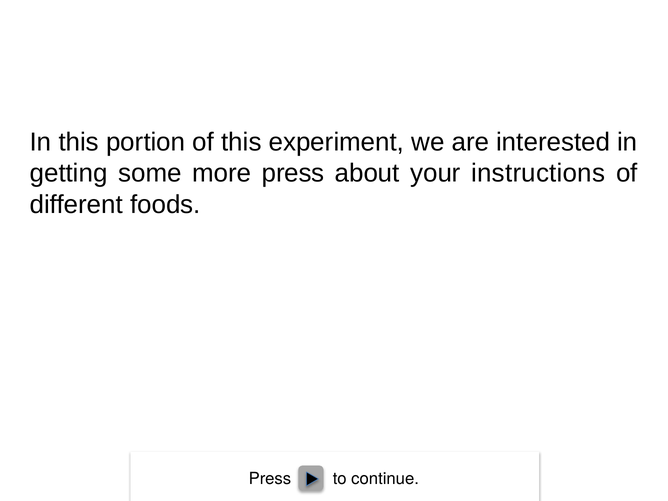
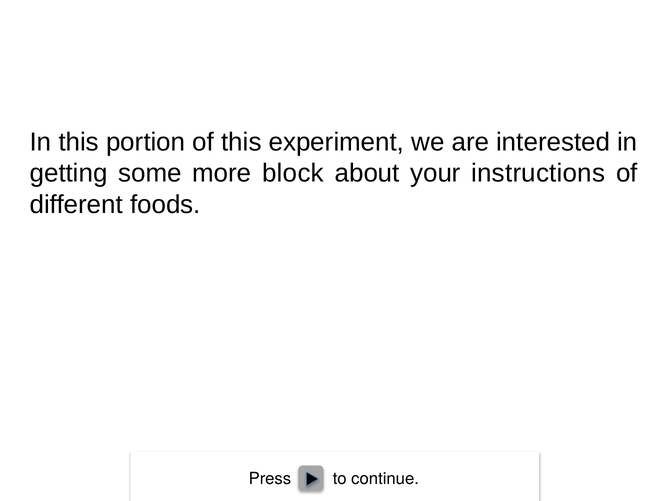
more press: press -> block (293, 173)
